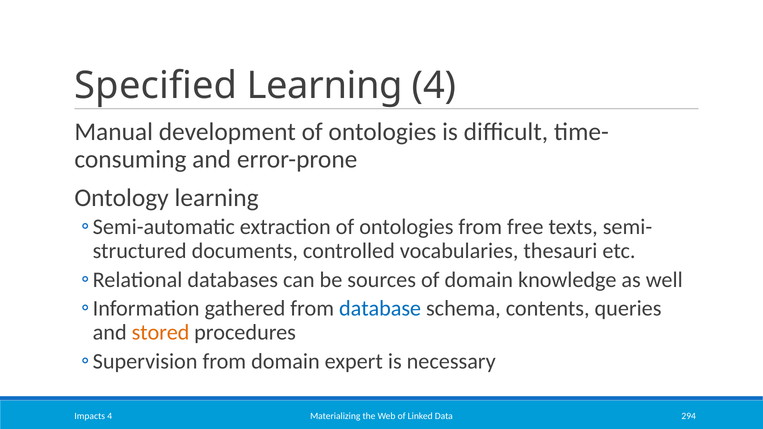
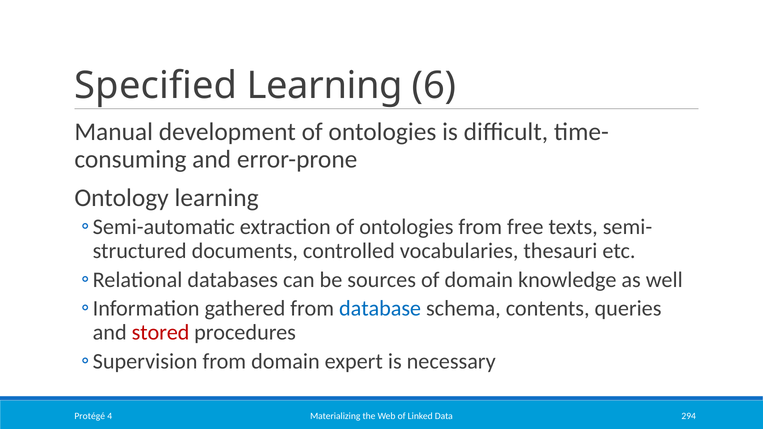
Learning 4: 4 -> 6 (434, 85)
stored colour: orange -> red (161, 333)
Impacts: Impacts -> Protégé (90, 416)
